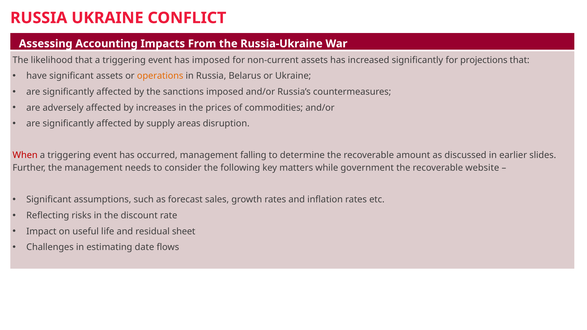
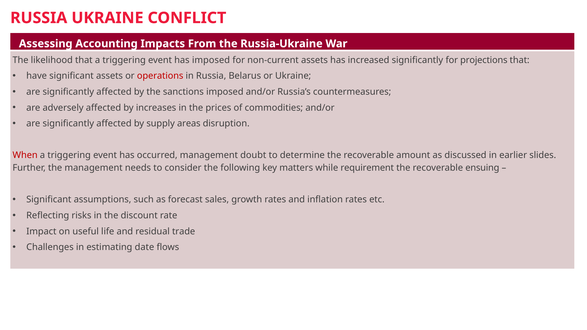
operations colour: orange -> red (160, 76)
falling: falling -> doubt (253, 155)
government: government -> requirement (367, 168)
website: website -> ensuing (482, 168)
sheet: sheet -> trade (184, 231)
